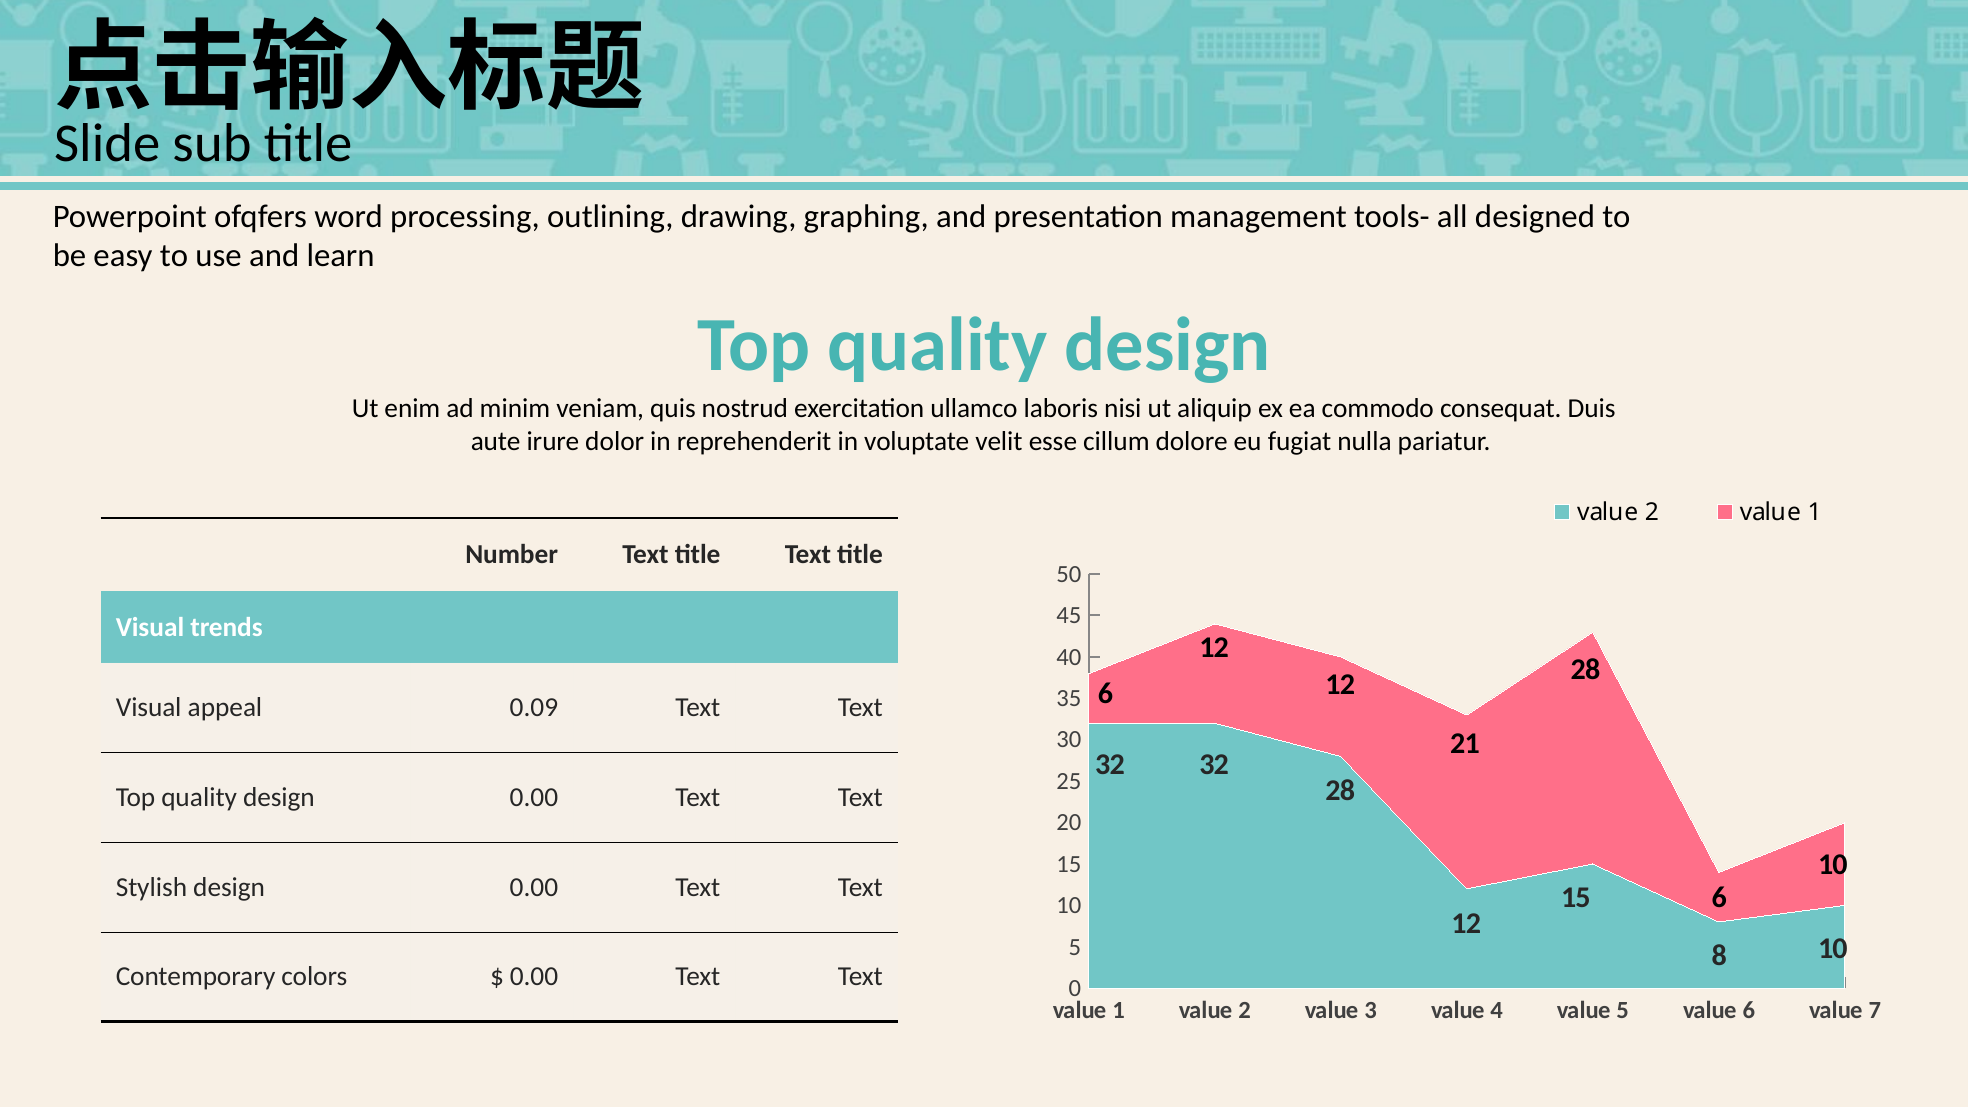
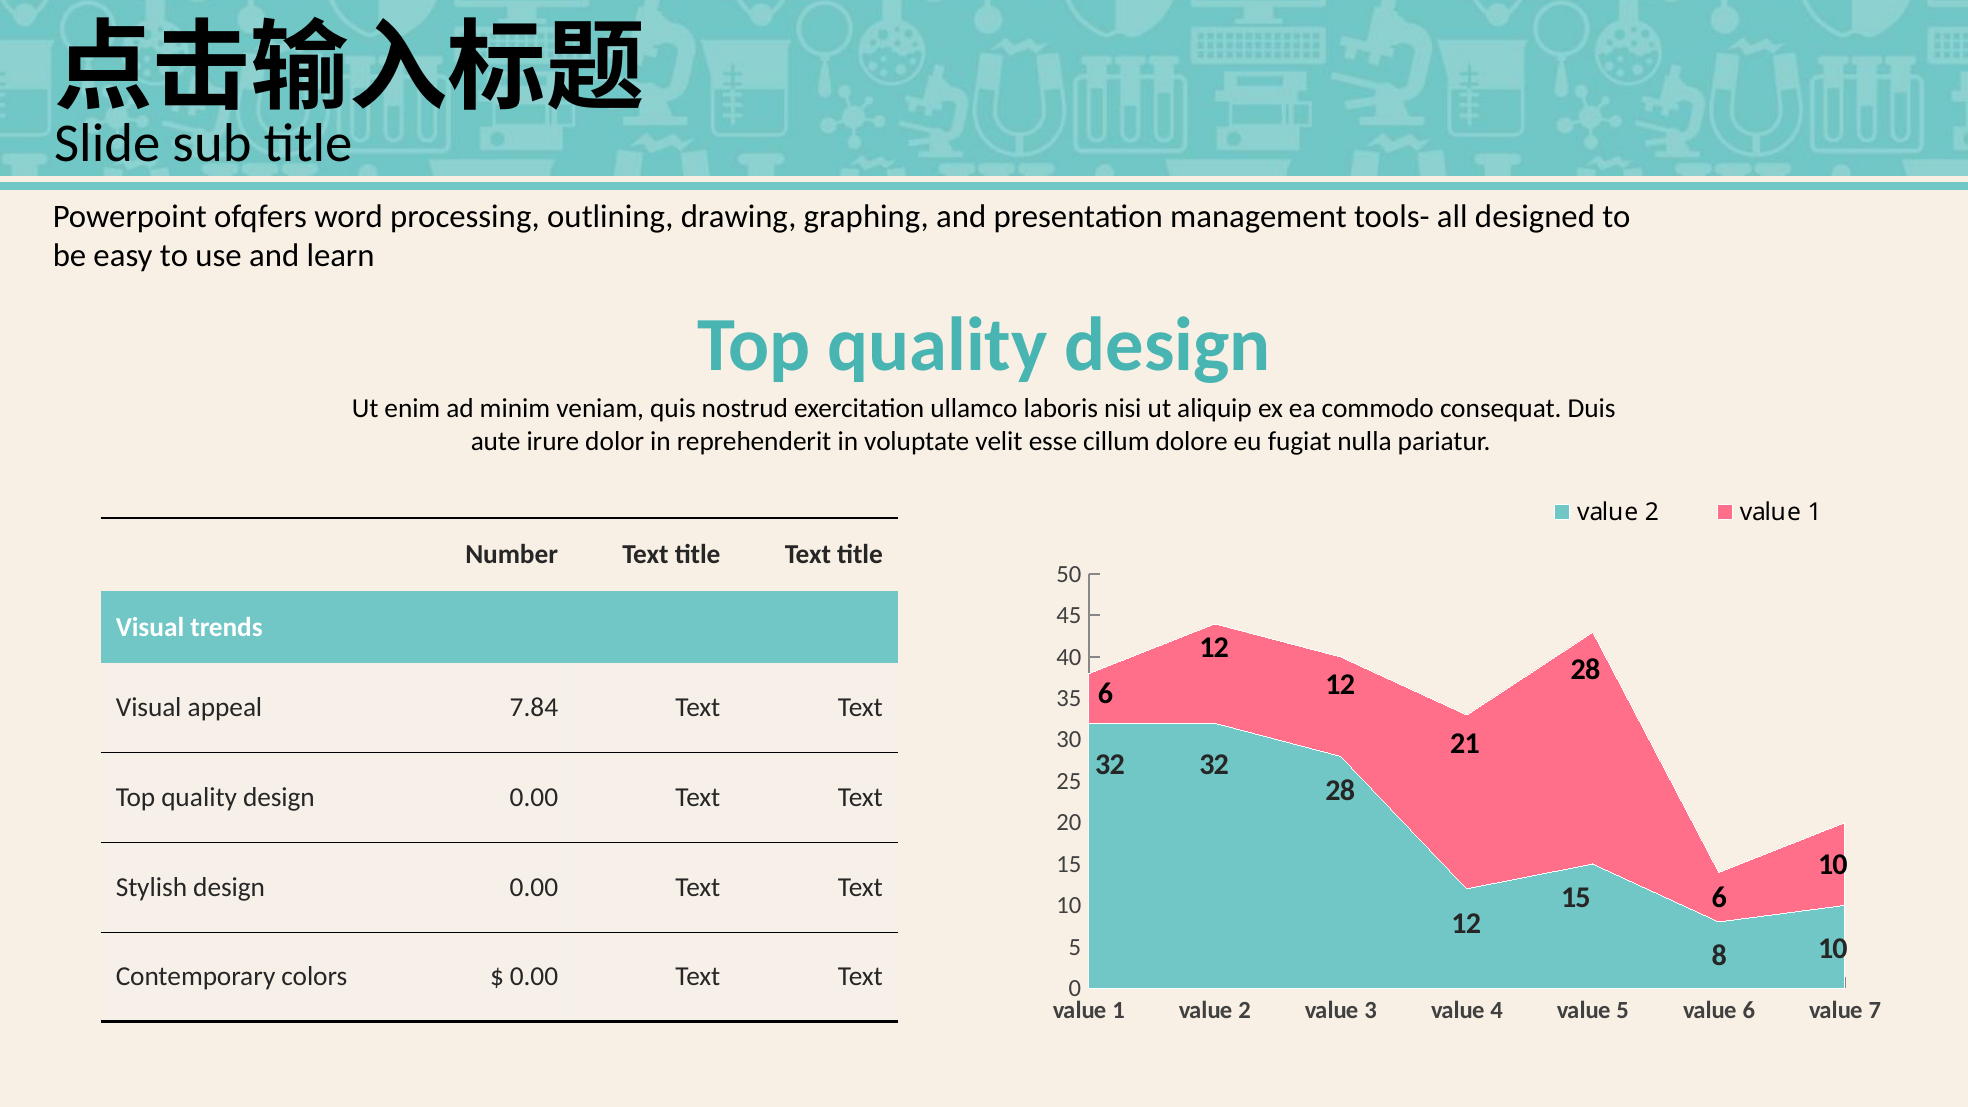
0.09: 0.09 -> 7.84 (534, 708)
